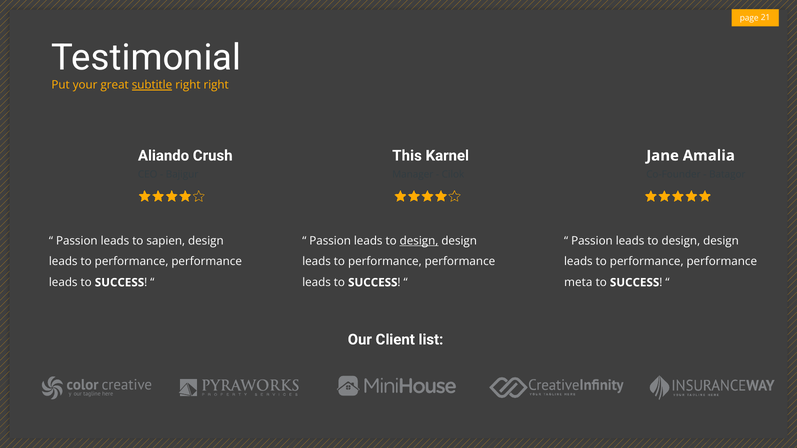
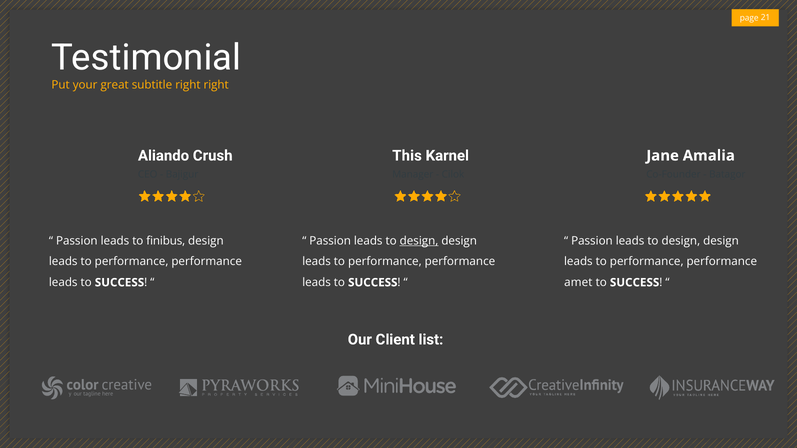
subtitle underline: present -> none (152, 85)
sapien: sapien -> finibus (166, 241)
meta: meta -> amet (578, 283)
